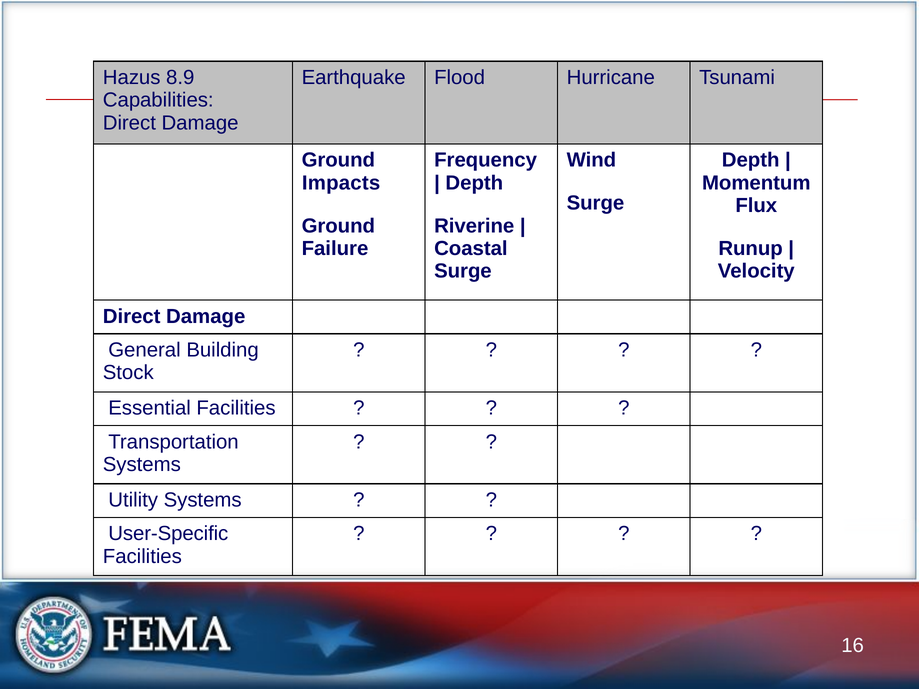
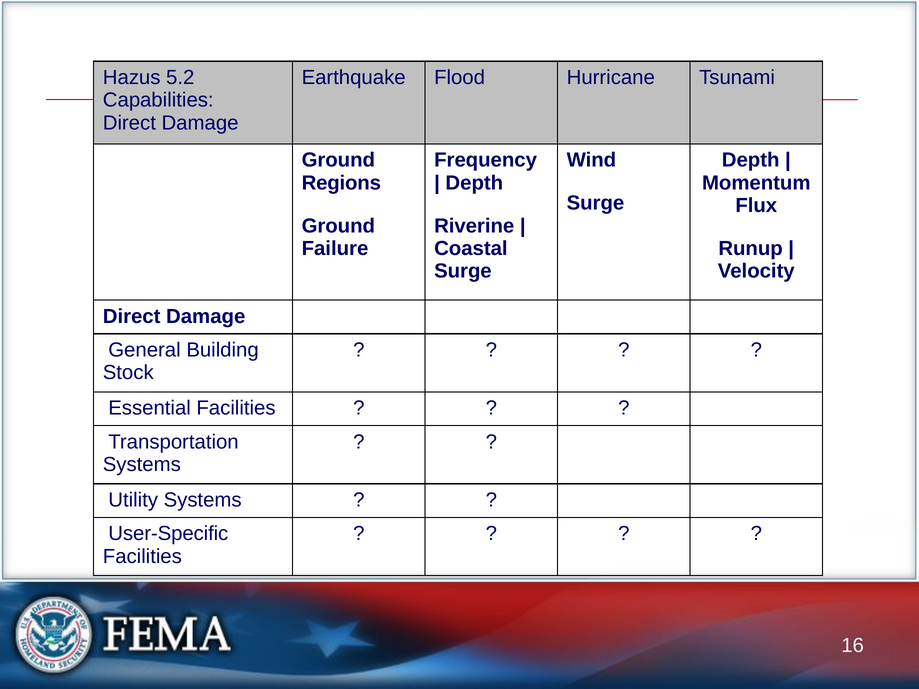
8.9: 8.9 -> 5.2 (180, 77)
Impacts: Impacts -> Regions (341, 183)
